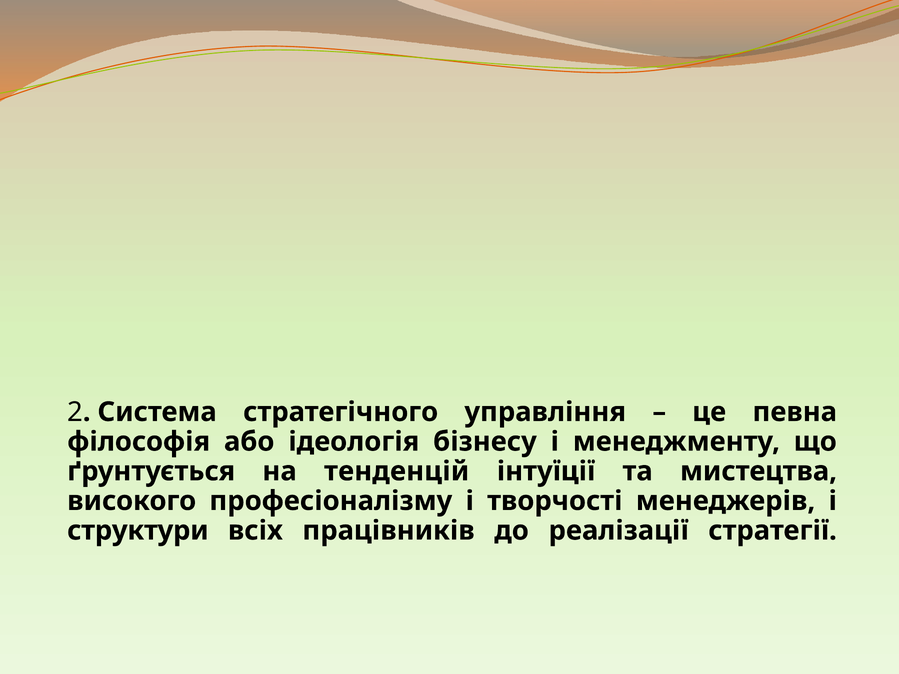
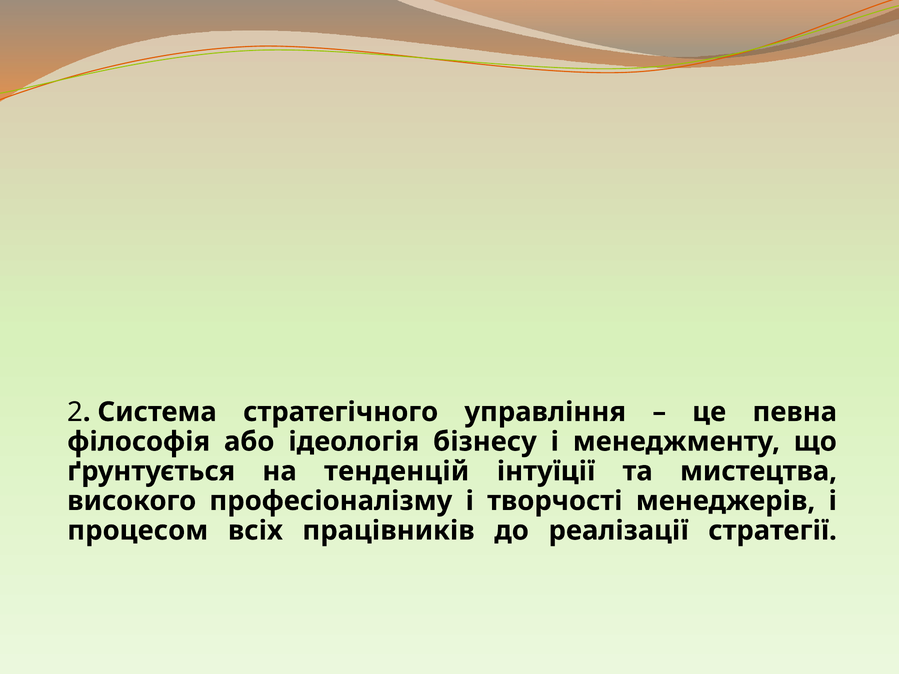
структури: структури -> процесом (138, 531)
